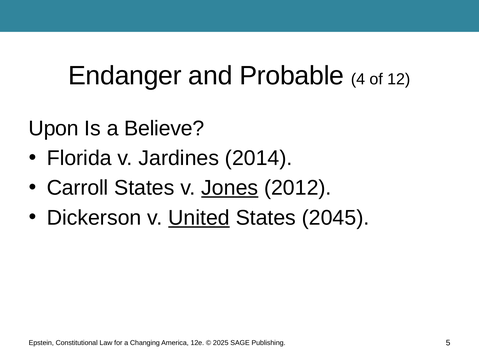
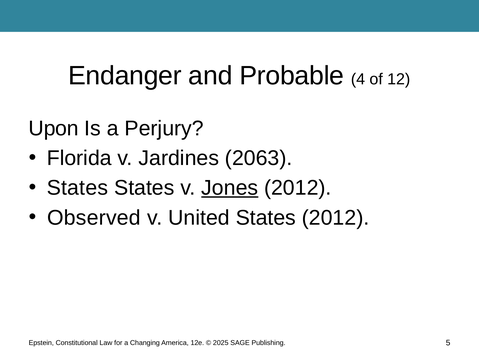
Believe: Believe -> Perjury (164, 128)
2014: 2014 -> 2063 (259, 158)
Carroll: Carroll -> States (77, 188)
Dickerson: Dickerson -> Observed (94, 218)
United underline: present -> none (199, 218)
States 2045: 2045 -> 2012 (336, 218)
